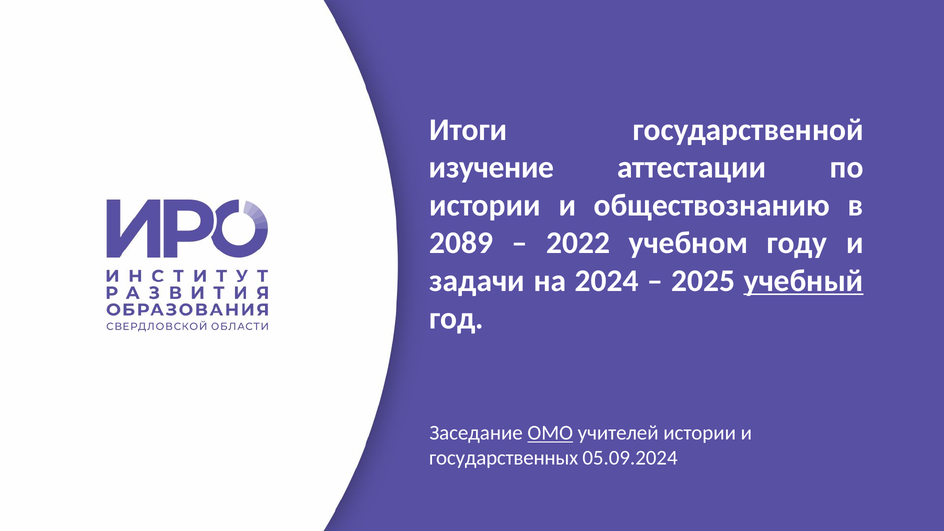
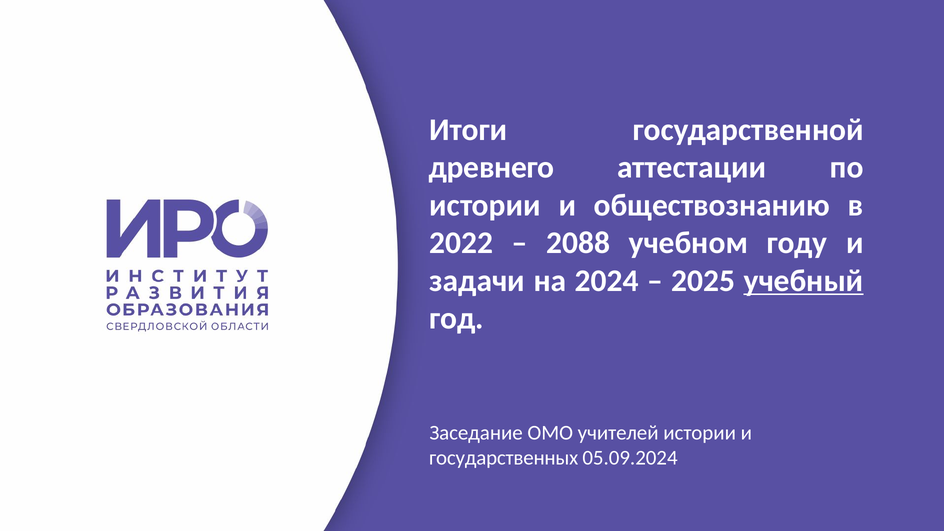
изучение: изучение -> древнего (492, 167)
2089: 2089 -> 2022 (461, 243)
2022: 2022 -> 2088 (578, 243)
ОМО underline: present -> none (550, 433)
